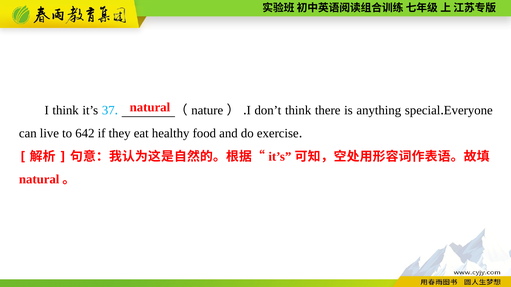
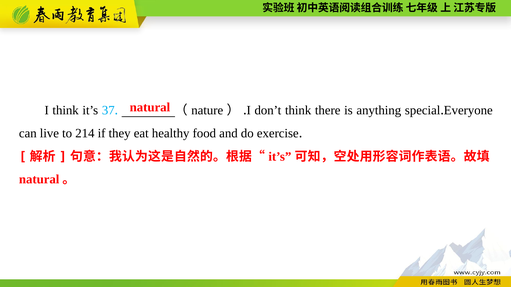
642: 642 -> 214 (85, 134)
